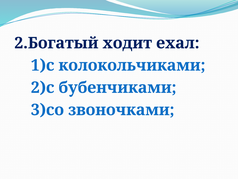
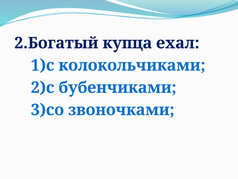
ходит: ходит -> купца (127, 43)
